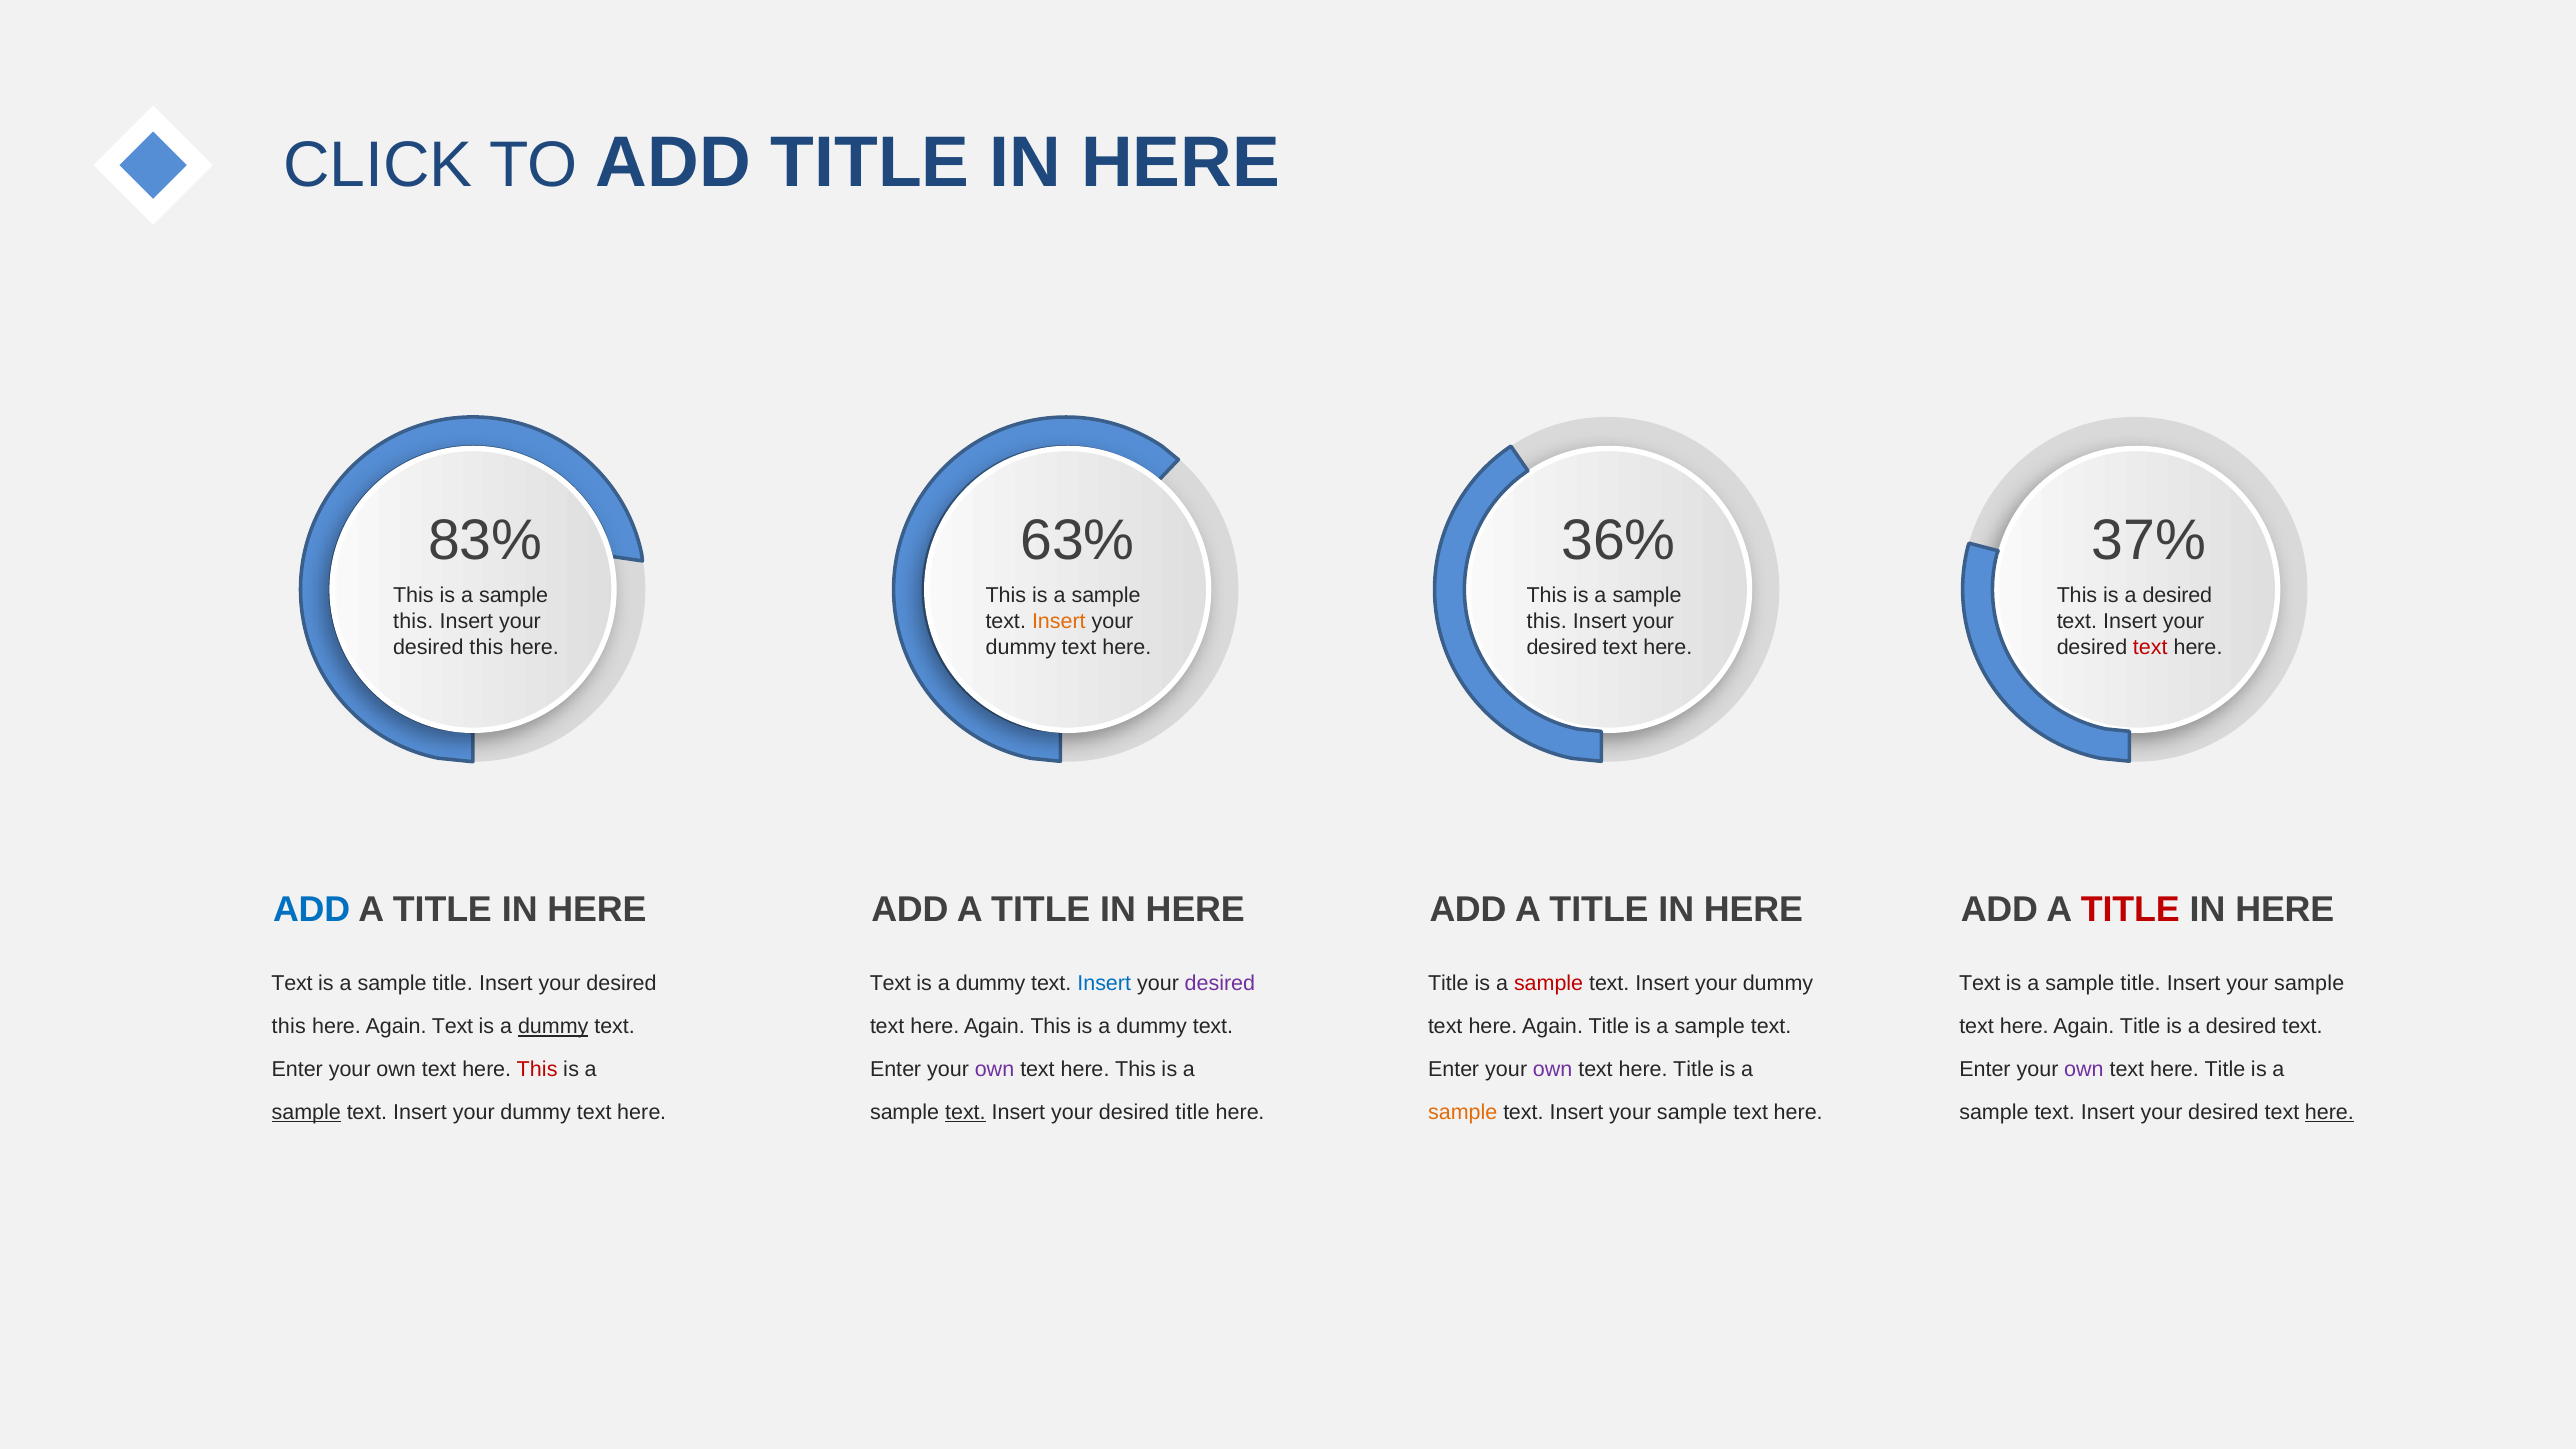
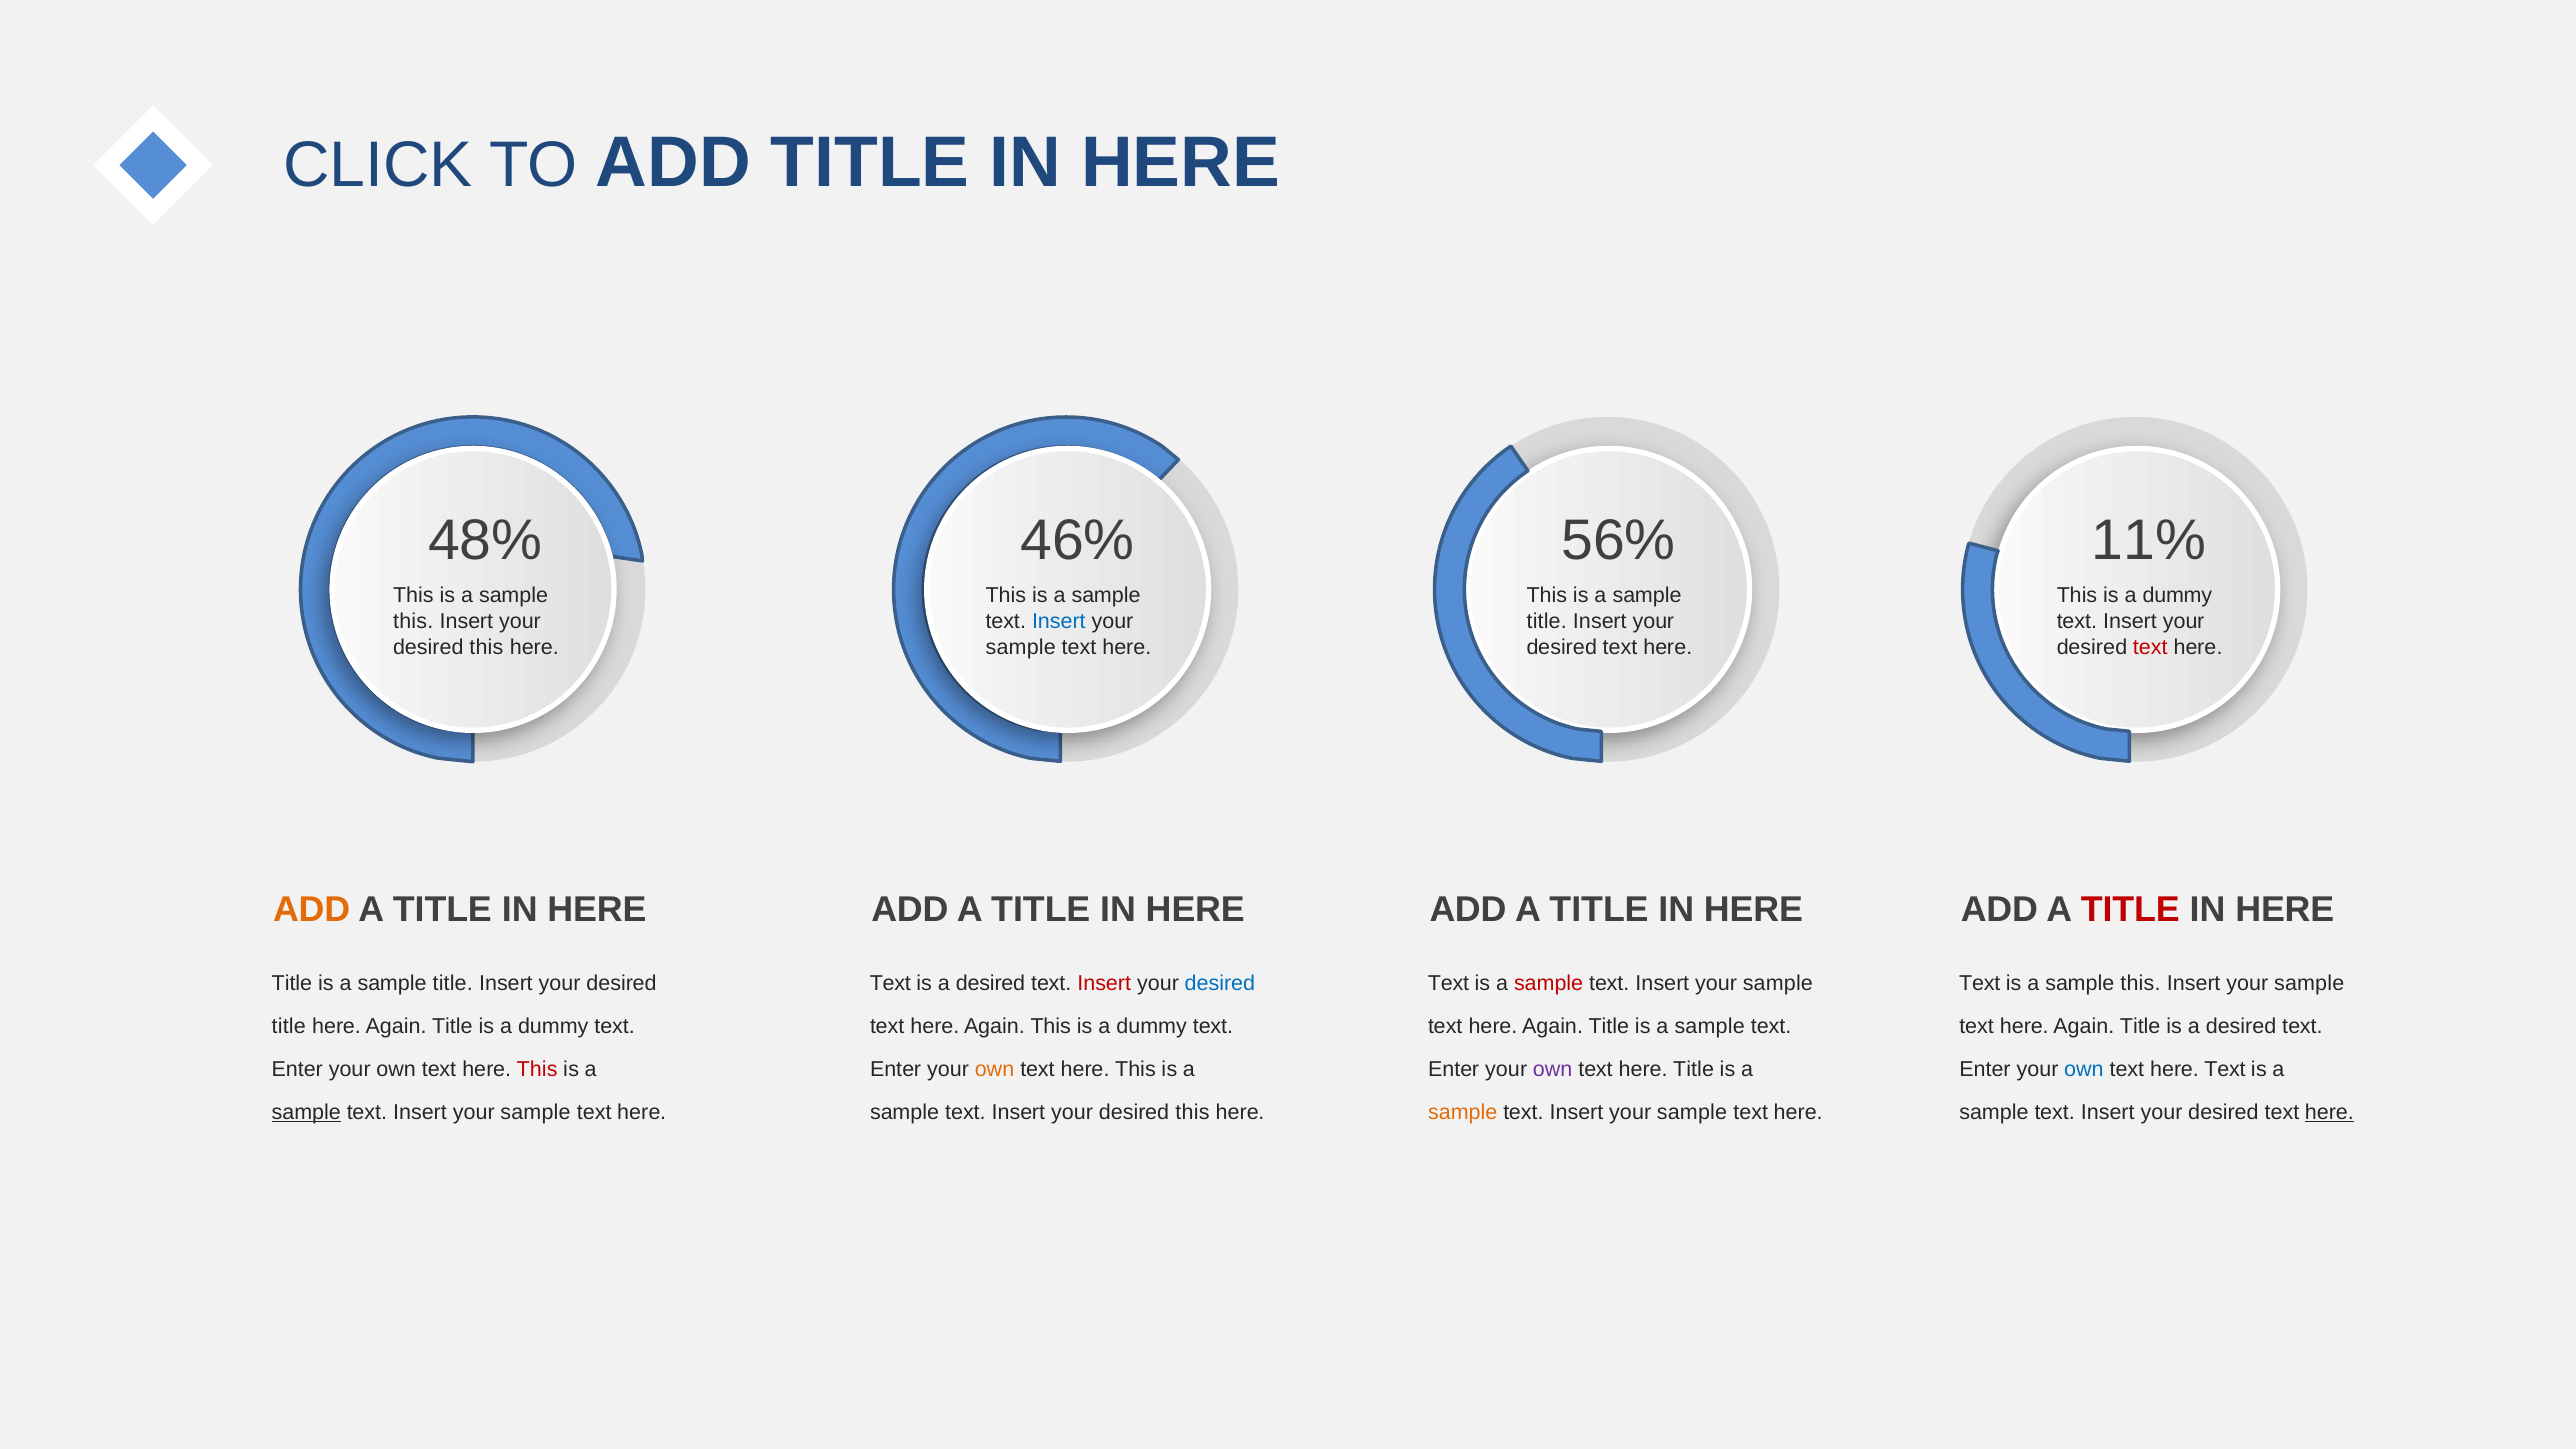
83%: 83% -> 48% (485, 541)
63%: 63% -> 46% (1078, 541)
36%: 36% -> 56% (1619, 541)
37%: 37% -> 11% (2149, 541)
desired: desired -> dummy (2177, 596)
Insert colour: orange -> blue (1059, 621)
this: this -> title (1547, 621)
dummy: dummy -> sample (1021, 647)
ADD colour: blue -> orange (312, 909)
Text: Text -> Title (292, 984)
dummy: dummy -> desired (991, 984)
Insert colour: blue -> red (1104, 984)
desired colour: purple -> blue (1220, 984)
Title: Title -> Text (1448, 984)
dummy: dummy -> sample (1778, 984)
title: title -> this (2141, 984)
this: this -> title (289, 1027)
Text: Text -> Title (452, 1027)
dummy underline: present -> none (553, 1027)
own colour: purple -> orange (994, 1070)
own colour: purple -> blue (2084, 1070)
Title: Title -> Text (2225, 1070)
dummy: dummy -> sample (536, 1113)
text underline: present -> none (965, 1113)
title: title -> this (1192, 1113)
